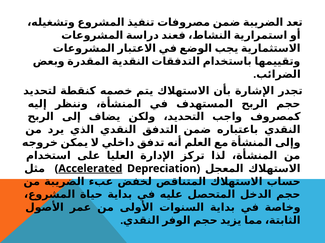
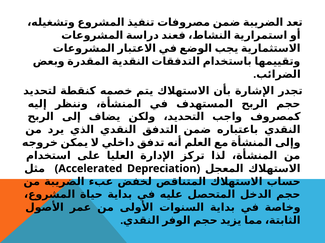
Accelerated underline: present -> none (90, 169)
